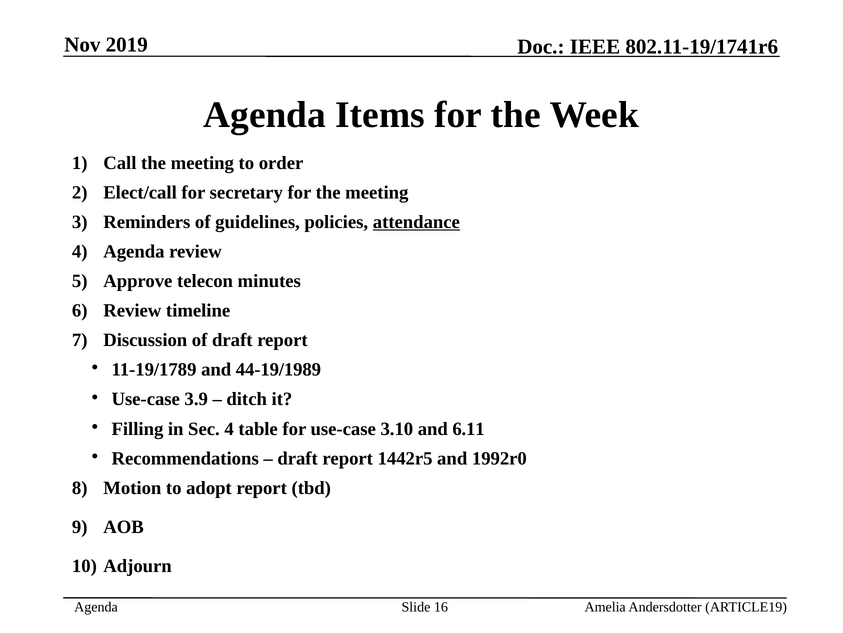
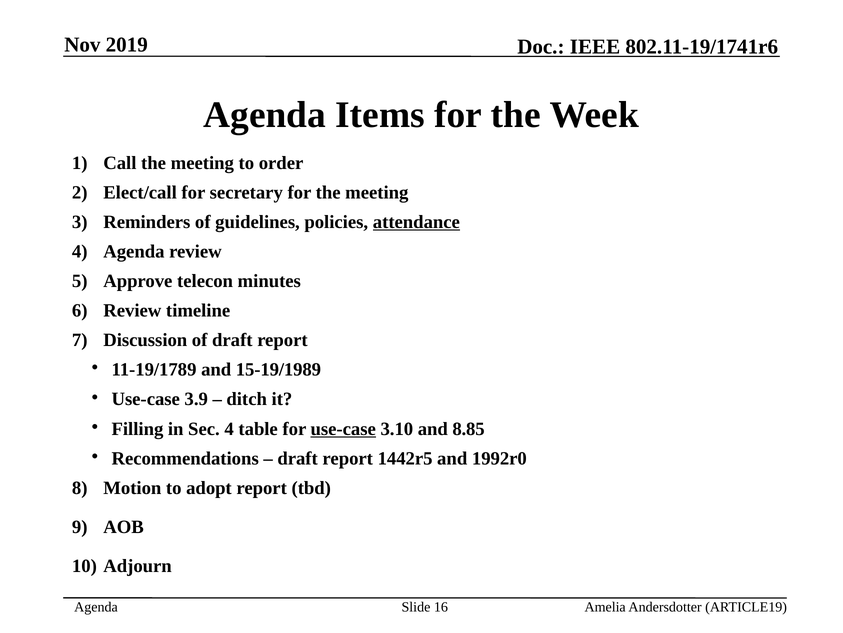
44-19/1989: 44-19/1989 -> 15-19/1989 (278, 369)
use-case underline: none -> present (343, 428)
6.11: 6.11 -> 8.85 (469, 428)
